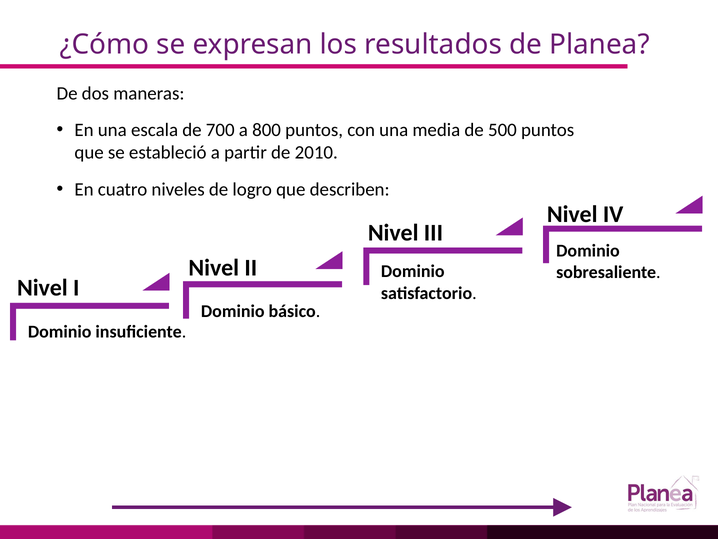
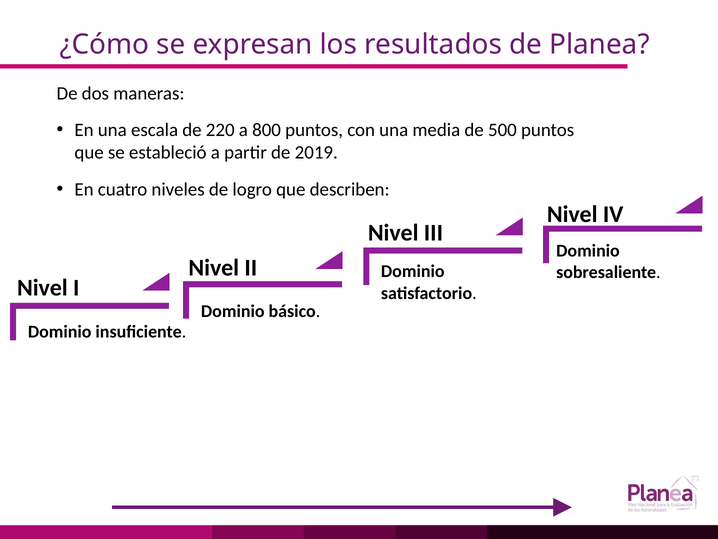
700: 700 -> 220 (220, 130)
2010: 2010 -> 2019 (316, 153)
